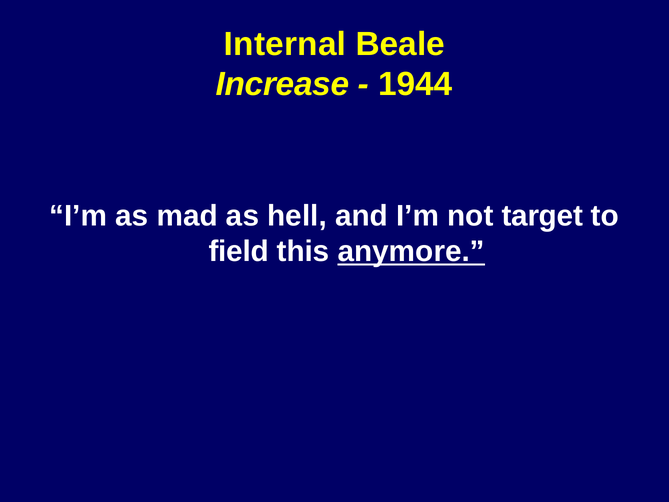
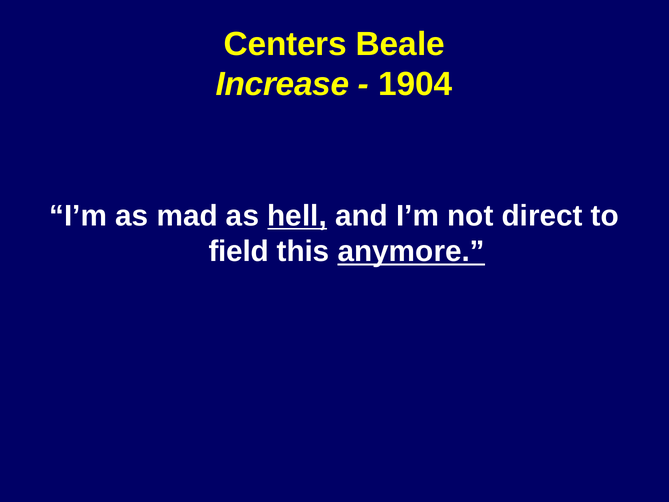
Internal: Internal -> Centers (285, 44)
1944: 1944 -> 1904 (415, 84)
hell underline: none -> present (297, 216)
target: target -> direct (542, 216)
